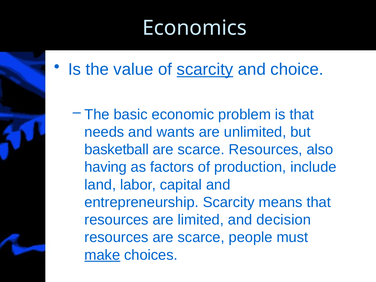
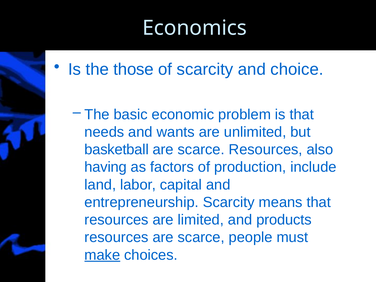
value: value -> those (134, 69)
scarcity underline: present -> none (205, 69)
decision: decision -> products (284, 220)
